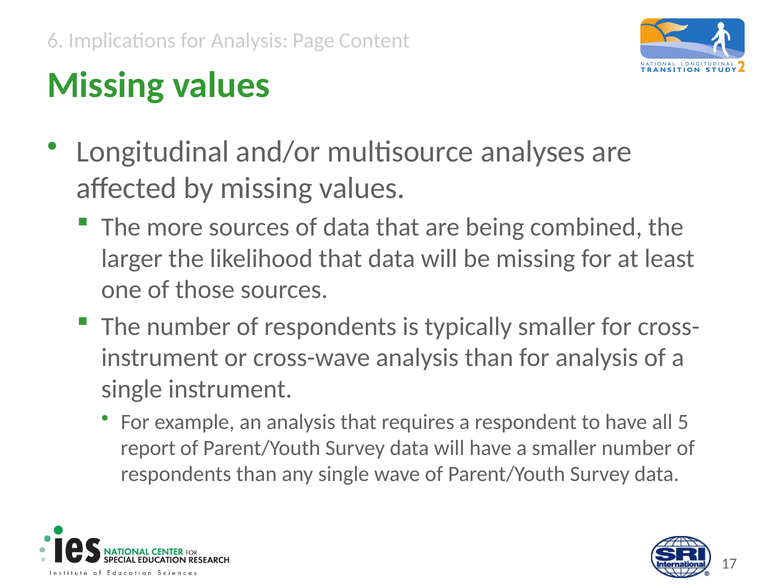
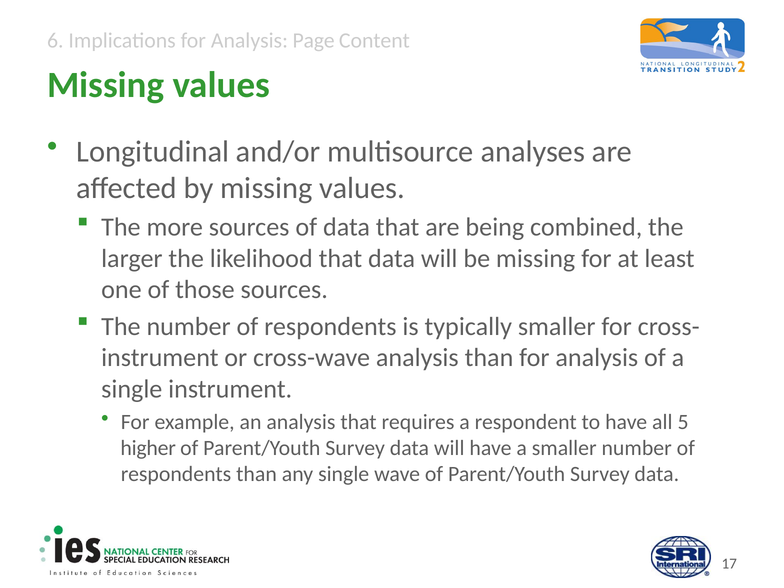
report: report -> higher (148, 448)
